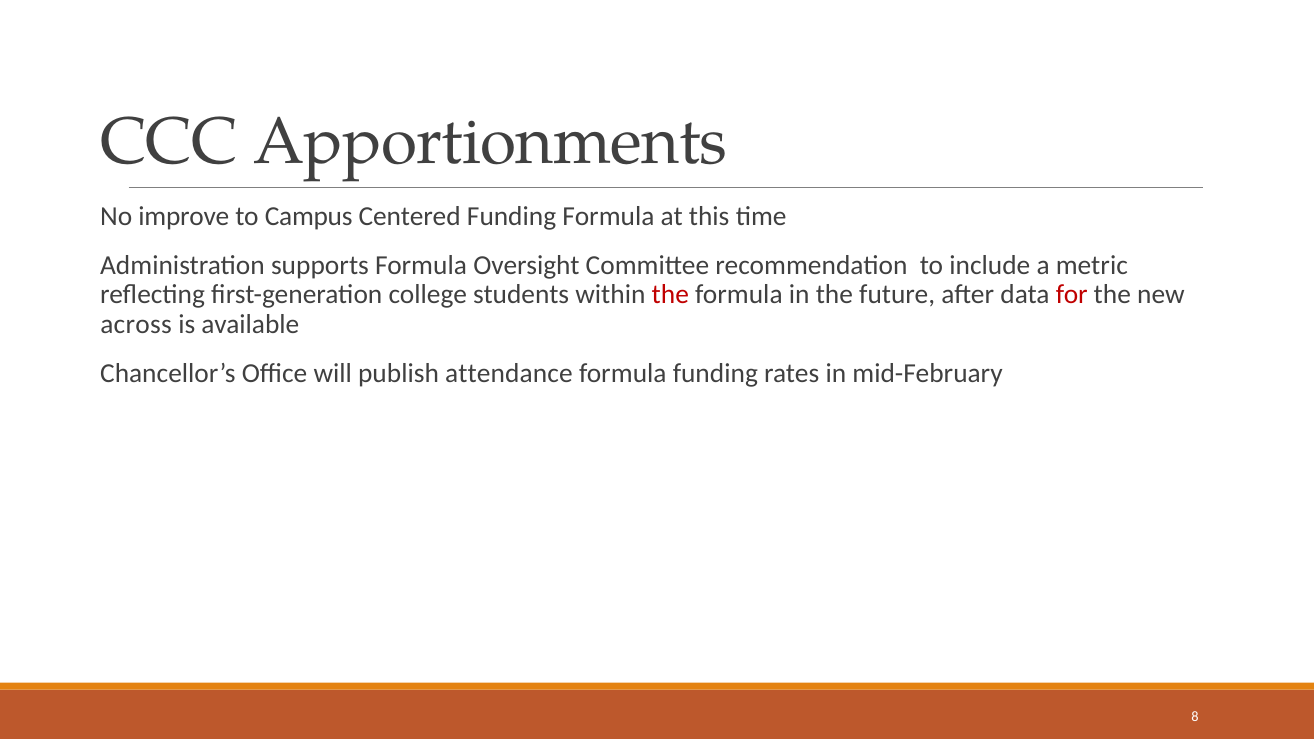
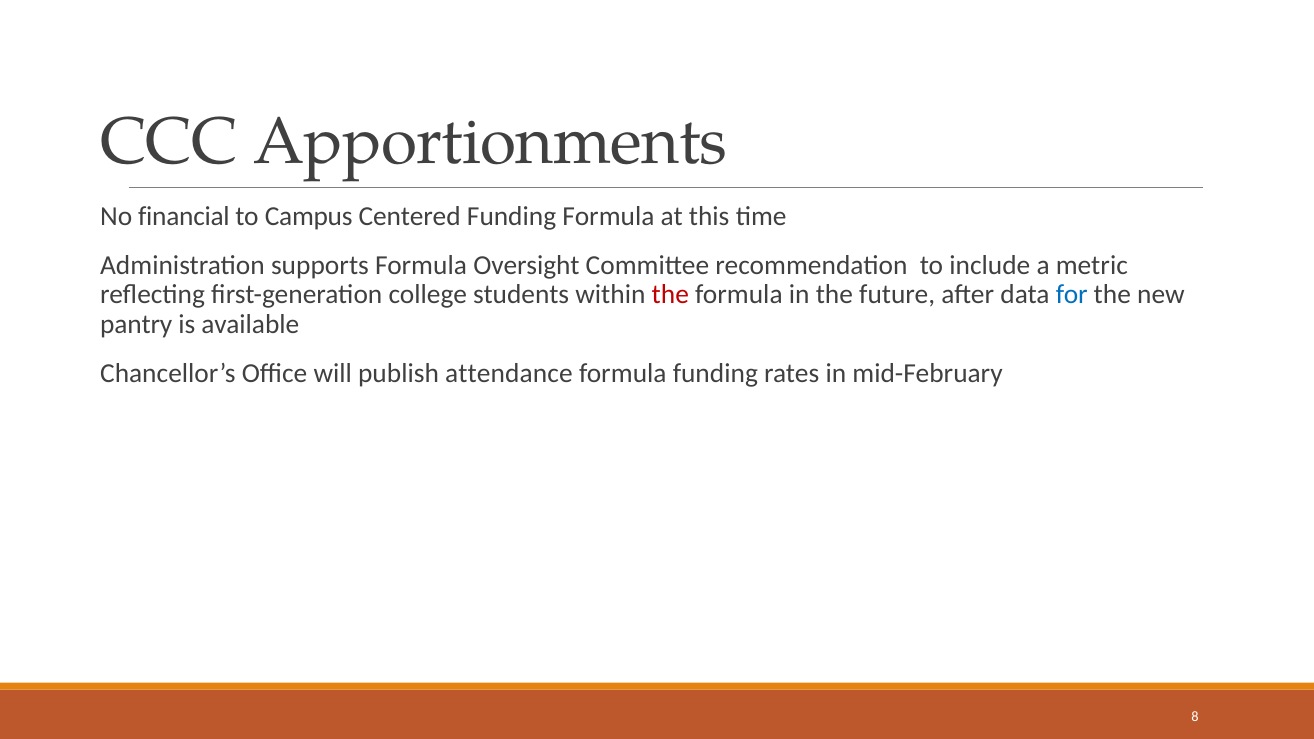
improve: improve -> financial (184, 216)
for colour: red -> blue (1072, 295)
across: across -> pantry (136, 324)
